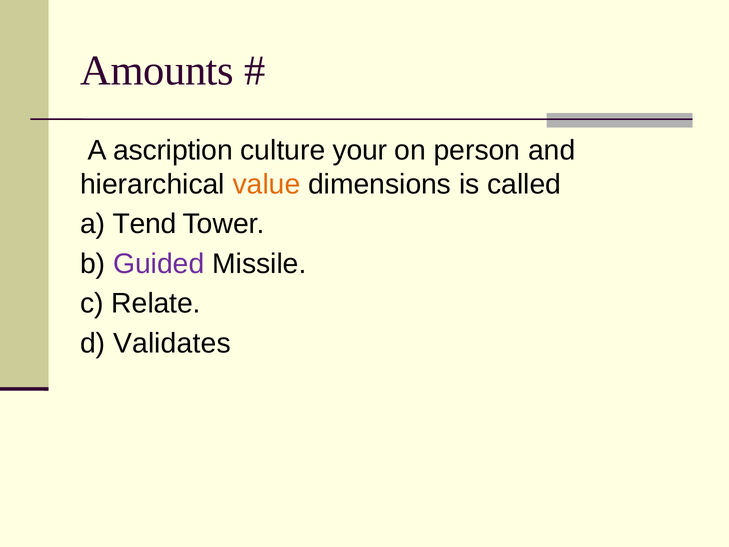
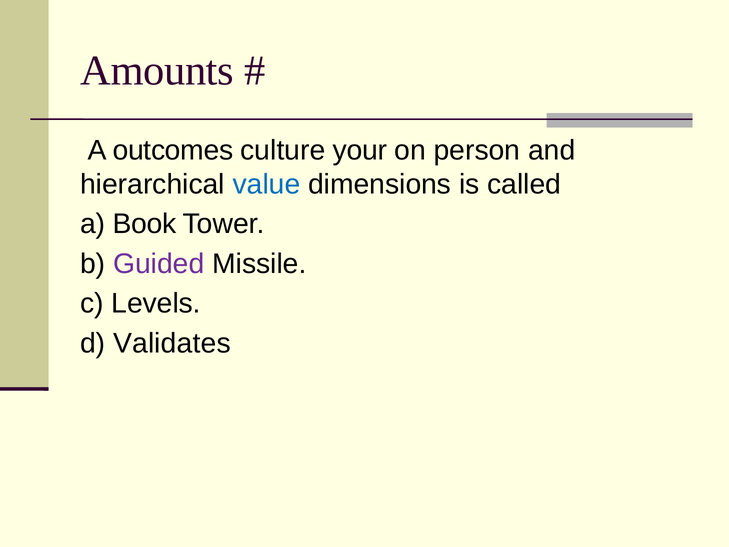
ascription: ascription -> outcomes (173, 150)
value colour: orange -> blue (266, 184)
Tend: Tend -> Book (144, 224)
Relate: Relate -> Levels (156, 303)
